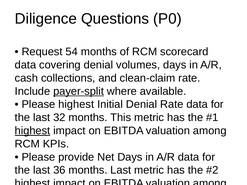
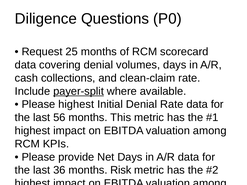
54: 54 -> 25 (72, 52)
32: 32 -> 56 (59, 118)
highest underline: present -> none (32, 131)
months Last: Last -> Risk (121, 170)
